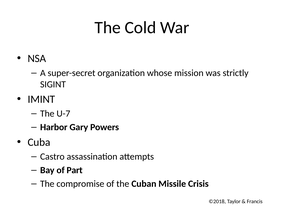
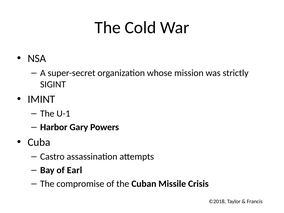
U-7: U-7 -> U-1 (63, 114)
Part: Part -> Earl (74, 170)
